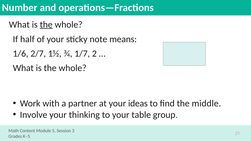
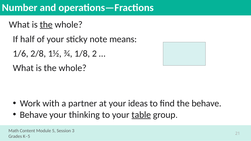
2/7: 2/7 -> 2/8 (38, 54)
1/7: 1/7 -> 1/8 (82, 54)
the middle: middle -> behave (206, 104)
Involve: Involve -> Behave (34, 115)
table underline: none -> present (141, 115)
